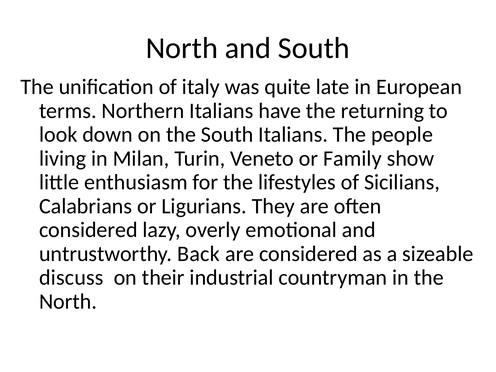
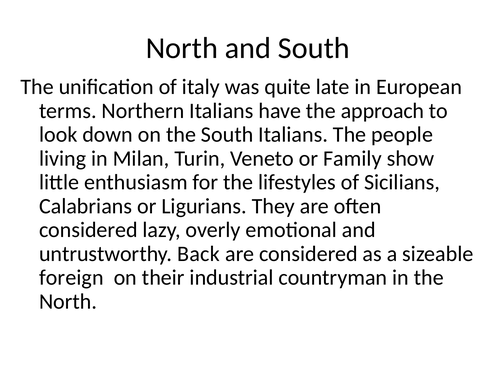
returning: returning -> approach (383, 111)
discuss: discuss -> foreign (71, 278)
